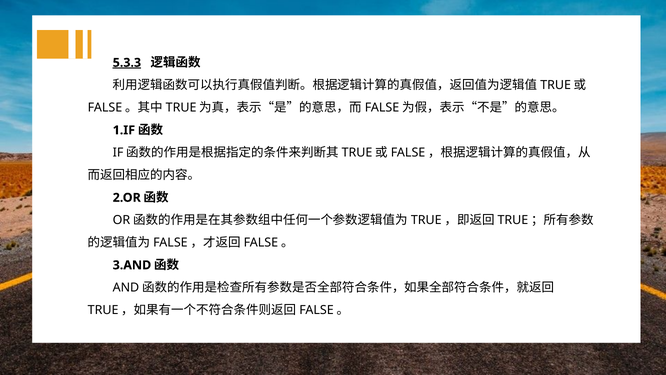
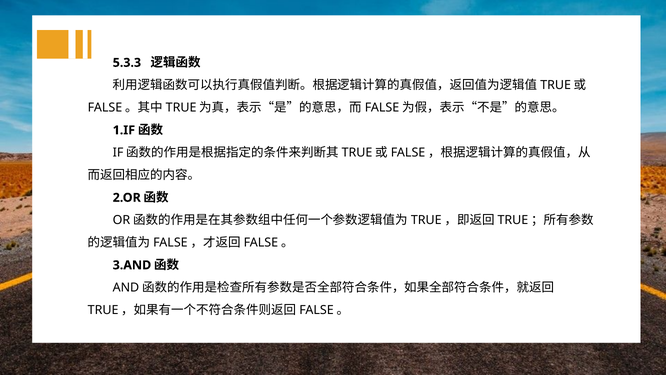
5.3.3 underline: present -> none (127, 63)
